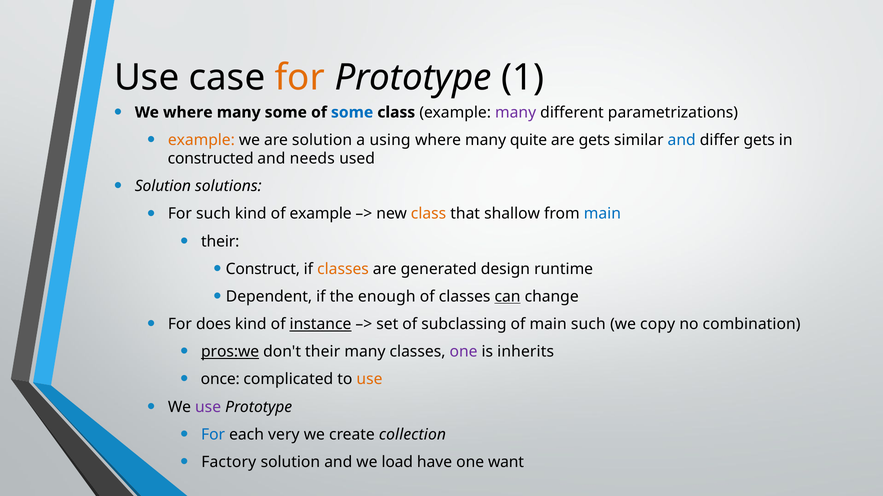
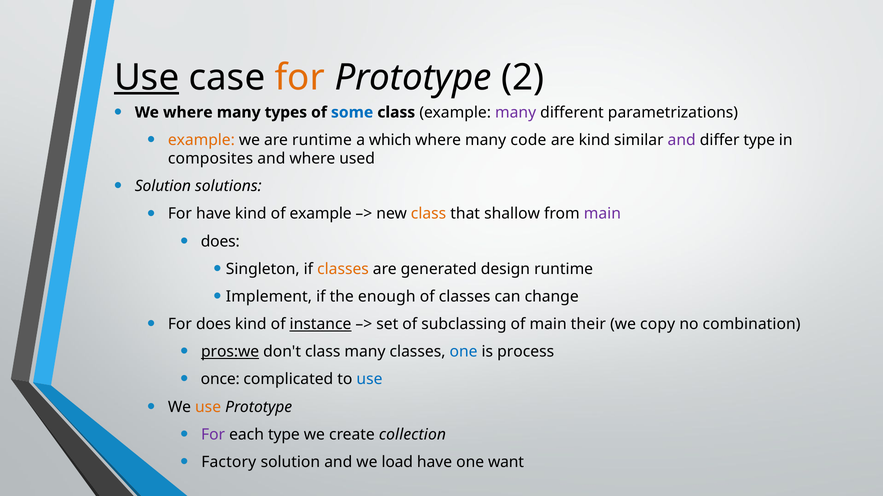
Use underline: none -> present (147, 78)
1: 1 -> 2 (523, 78)
many some: some -> types (286, 113)
are solution: solution -> runtime (322, 140)
using: using -> which (390, 140)
quite: quite -> code (528, 140)
are gets: gets -> kind (594, 140)
and colour: blue -> purple (682, 140)
differ gets: gets -> type (759, 140)
constructed: constructed -> composites (211, 159)
and needs: needs -> where (312, 159)
For such: such -> have (214, 214)
main colour: blue -> purple (602, 214)
their: their -> does (220, 242)
Construct: Construct -> Singleton (263, 269)
Dependent: Dependent -> Implement (269, 297)
can underline: present -> none (508, 297)
main such: such -> their (588, 325)
don't their: their -> class (323, 352)
one colour: purple -> blue (464, 352)
inherits: inherits -> process (526, 352)
use colour: orange -> blue (369, 380)
use colour: purple -> orange (208, 407)
For colour: blue -> purple (213, 435)
each very: very -> type (284, 435)
